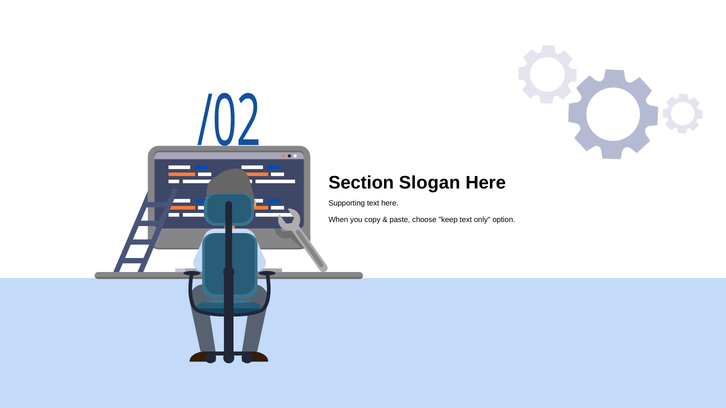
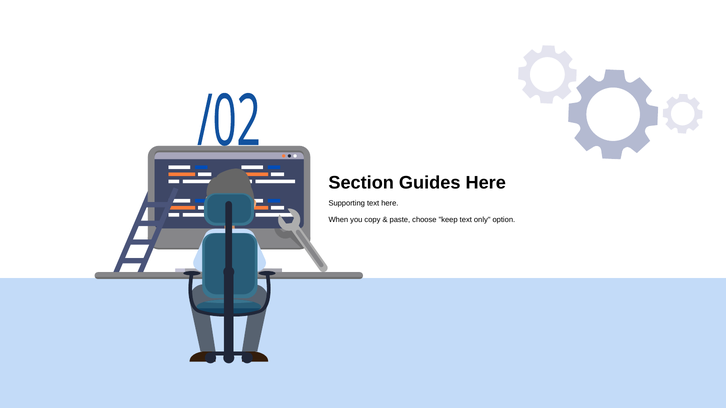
Slogan: Slogan -> Guides (430, 183)
